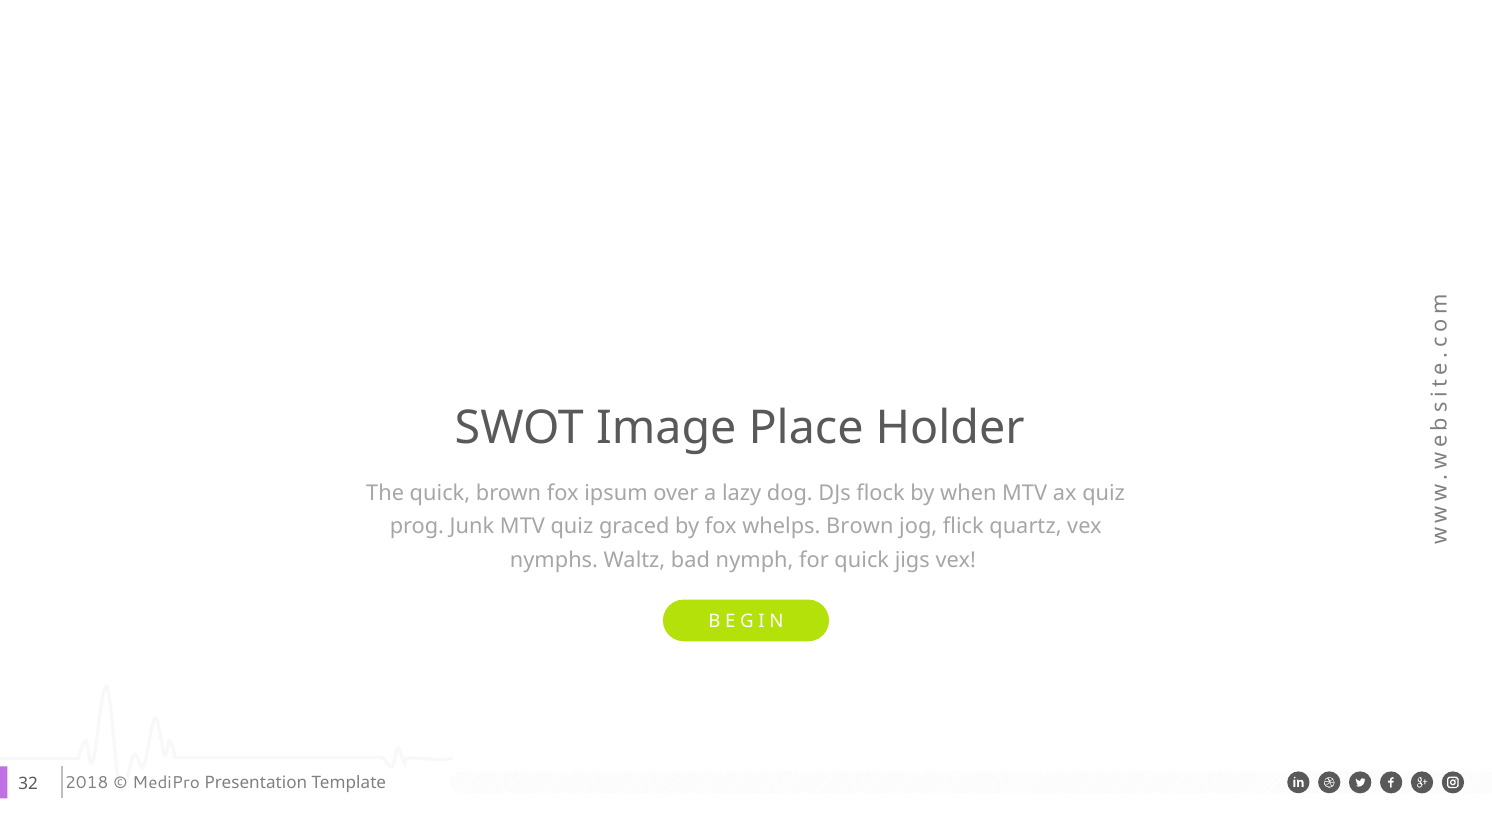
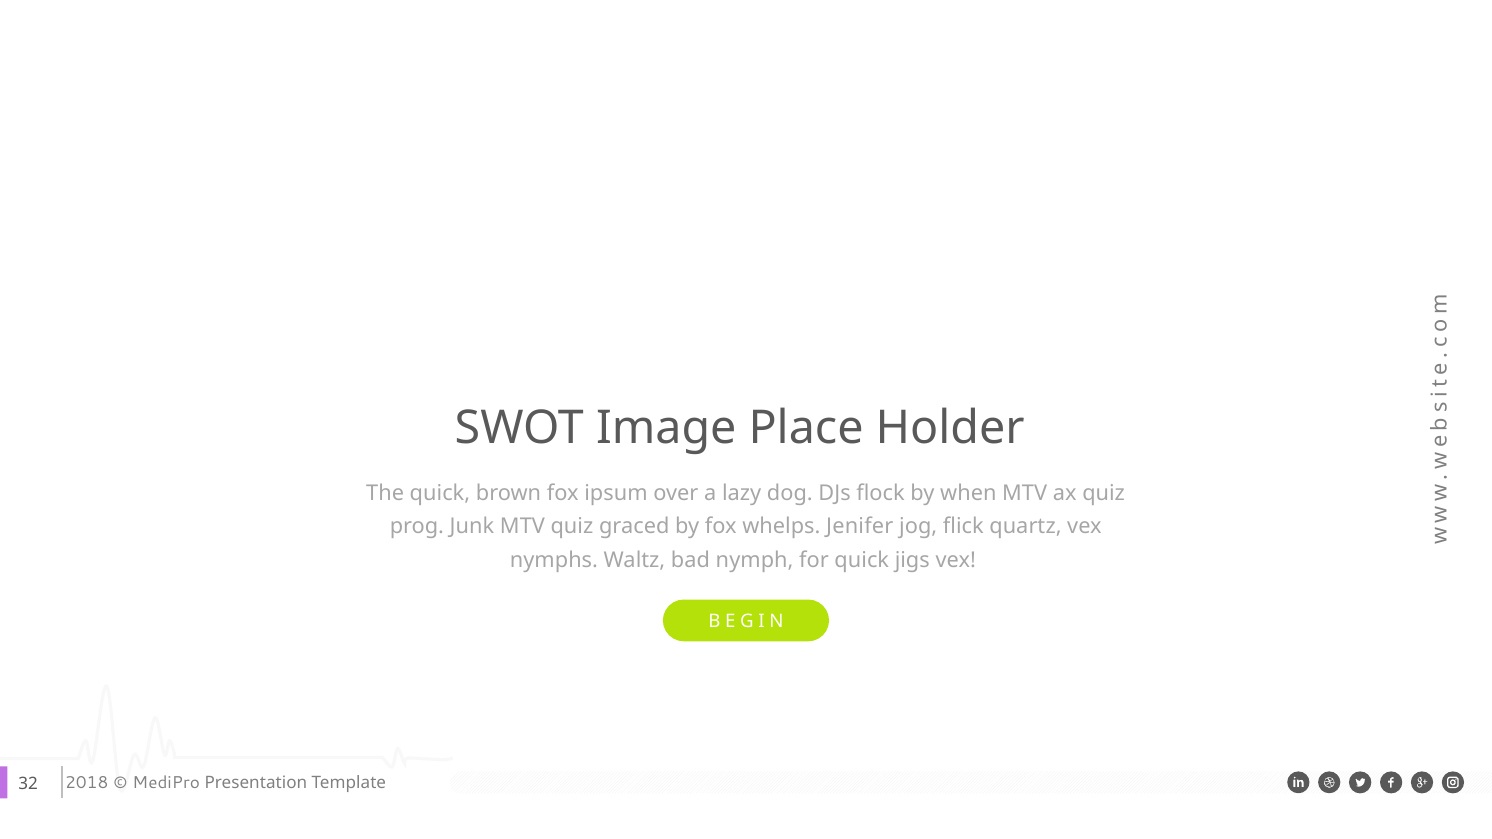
whelps Brown: Brown -> Jenifer (860, 527)
